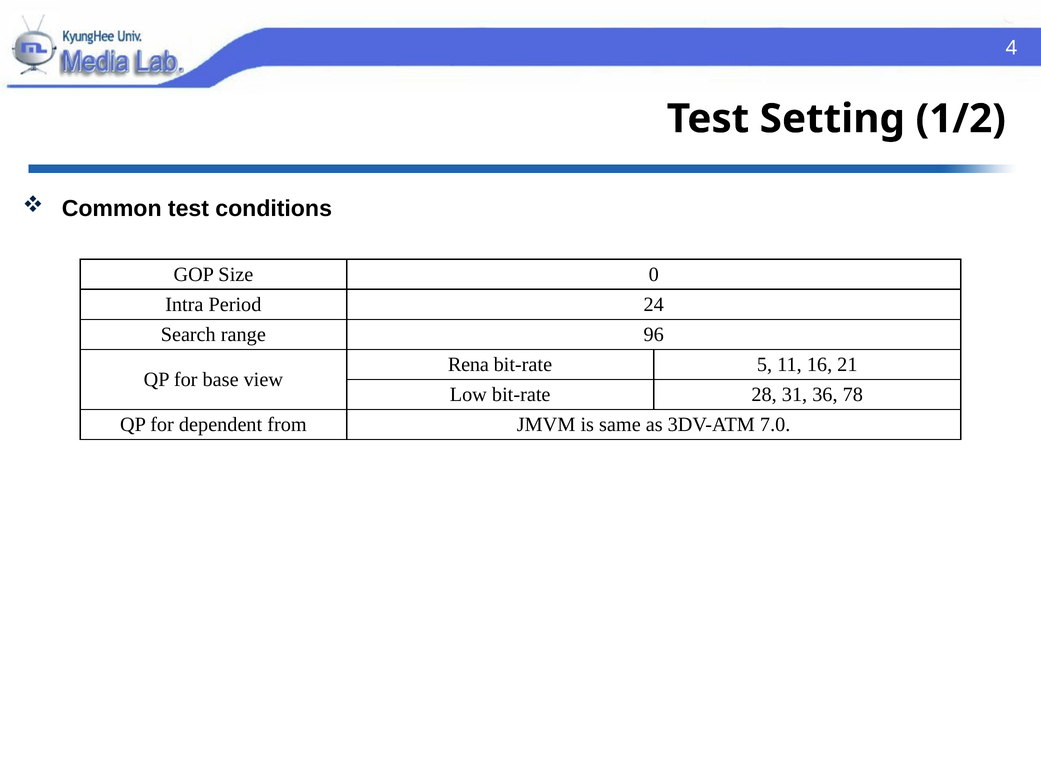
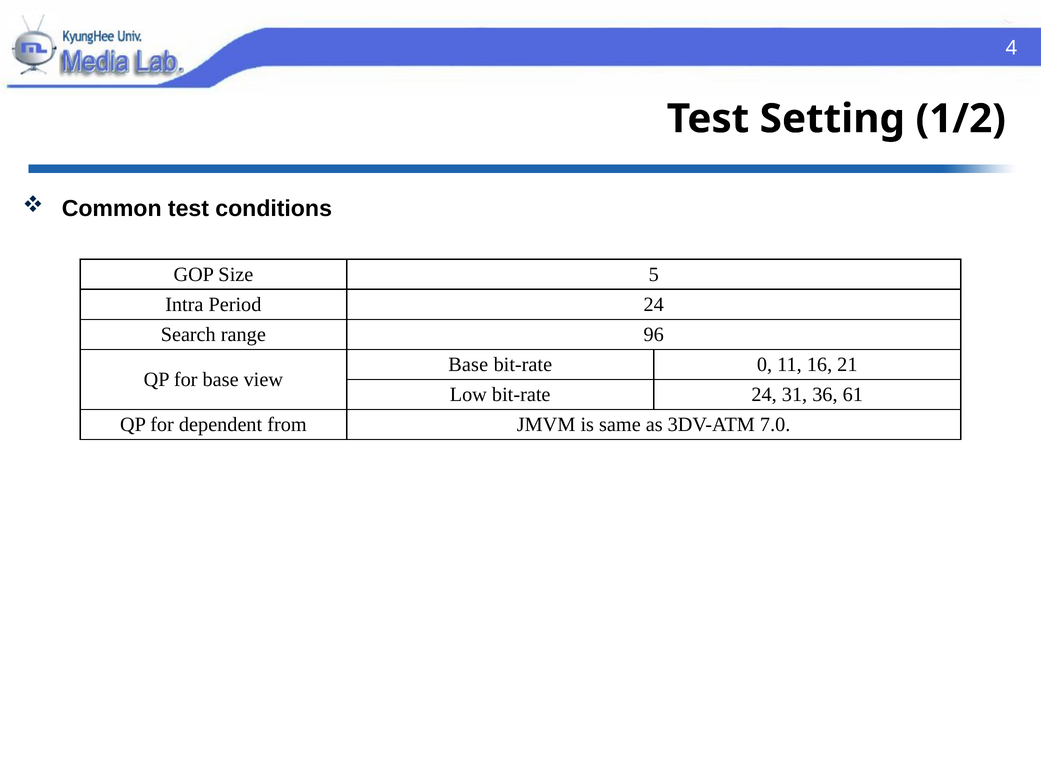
0: 0 -> 5 (654, 274)
Rena: Rena -> Base (468, 365)
5: 5 -> 0 (765, 365)
bit-rate 28: 28 -> 24 (764, 395)
78: 78 -> 61 (853, 395)
